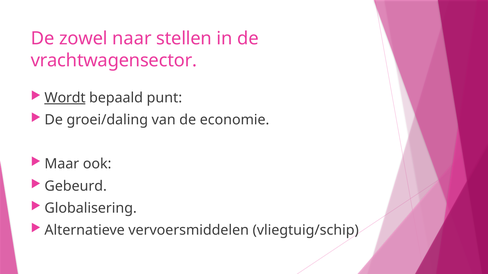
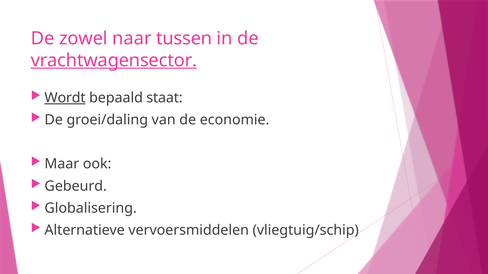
stellen: stellen -> tussen (184, 38)
vrachtwagensector underline: none -> present (114, 60)
punt: punt -> staat (164, 98)
